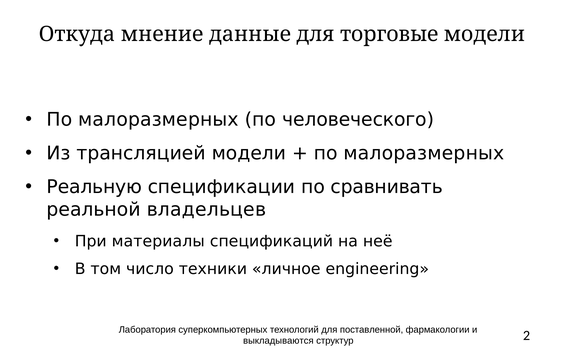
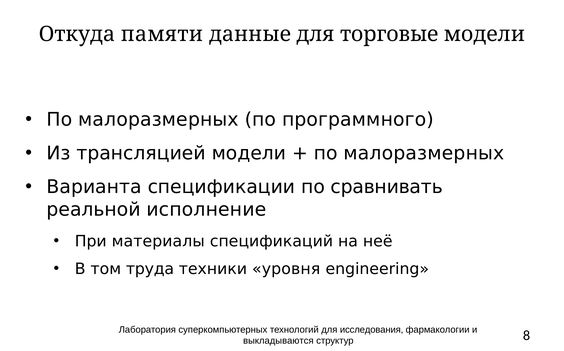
мнение: мнение -> памяти (162, 34)
человеческого: человеческого -> программного (358, 120)
Реальную: Реальную -> Варианта (94, 187)
владельцев: владельцев -> исполнение (206, 210)
число: число -> труда (150, 269)
личное: личное -> уровня (286, 269)
поставленной: поставленной -> исследования (372, 329)
2: 2 -> 8 (526, 335)
